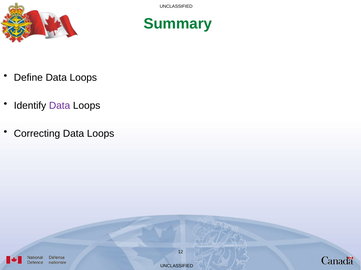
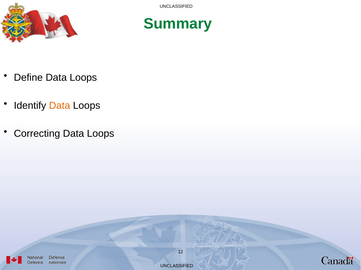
Data colour: purple -> orange (60, 106)
